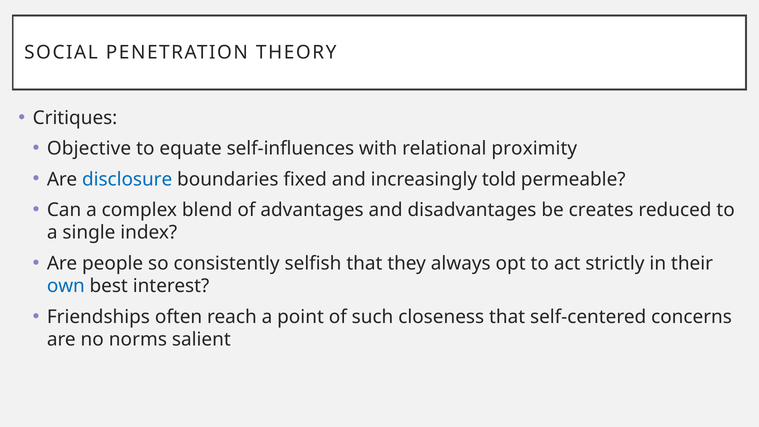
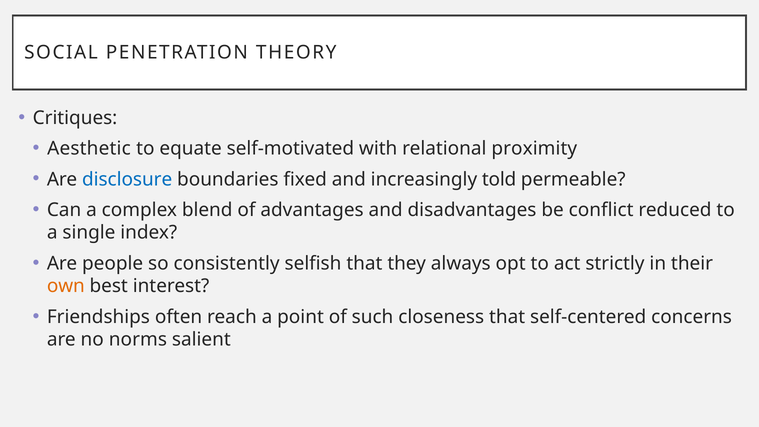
Objective: Objective -> Aesthetic (89, 149)
self-influences: self-influences -> self-motivated (290, 149)
creates: creates -> conflict (601, 210)
own colour: blue -> orange (66, 286)
